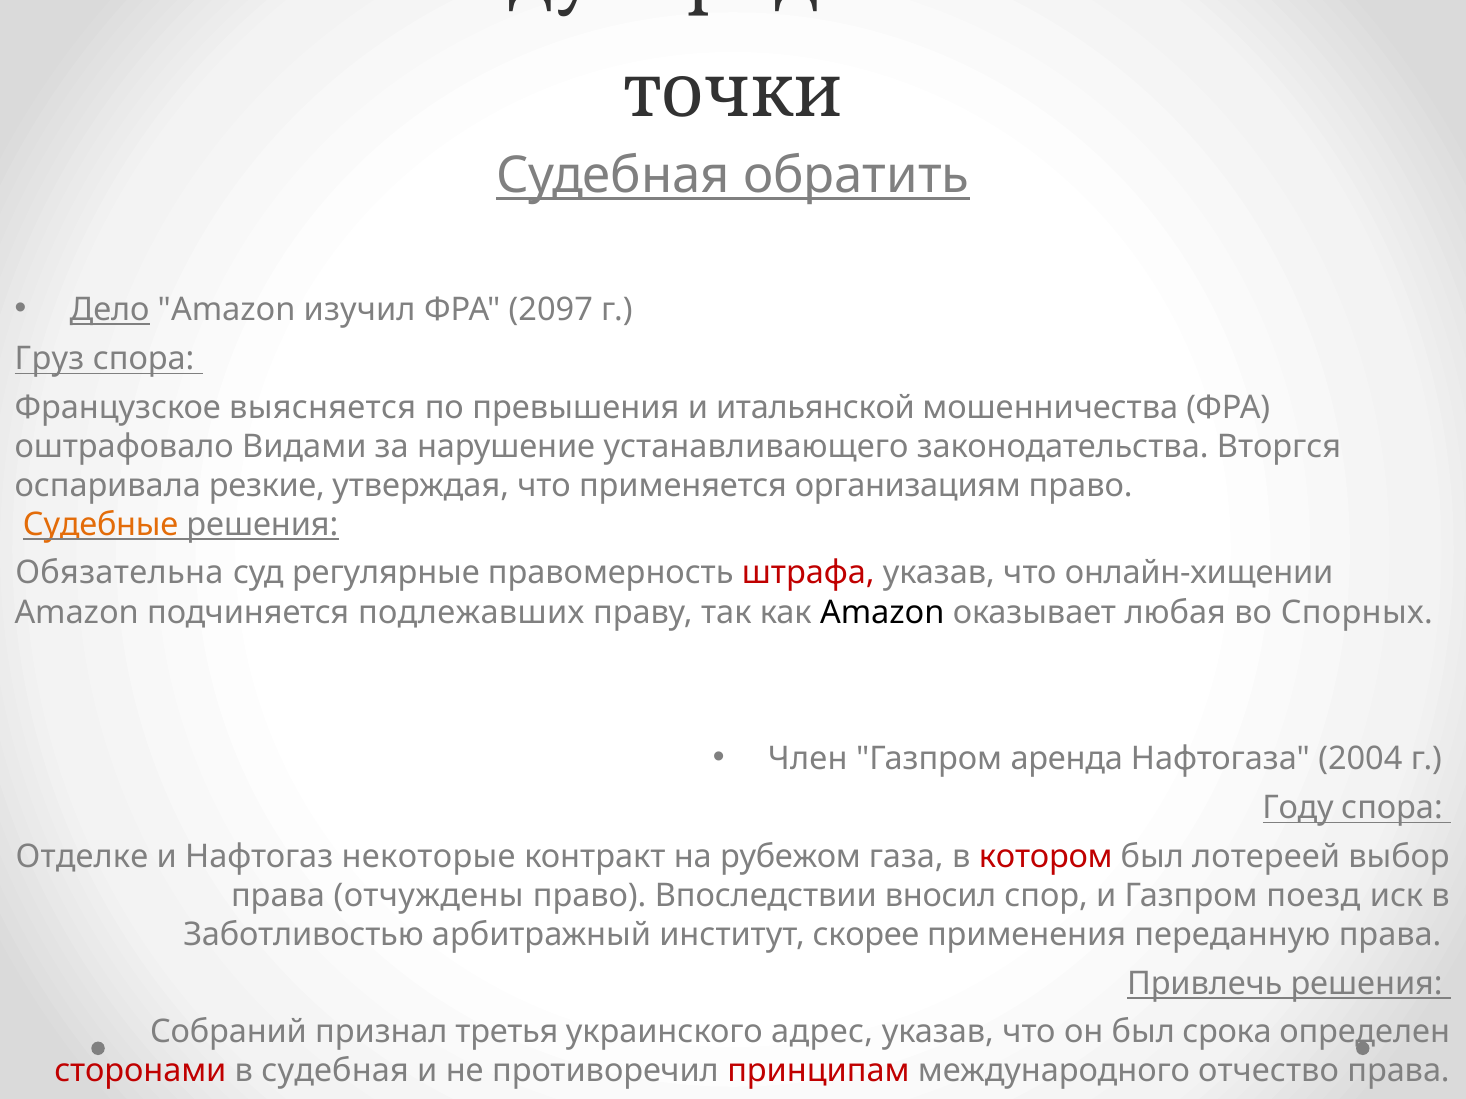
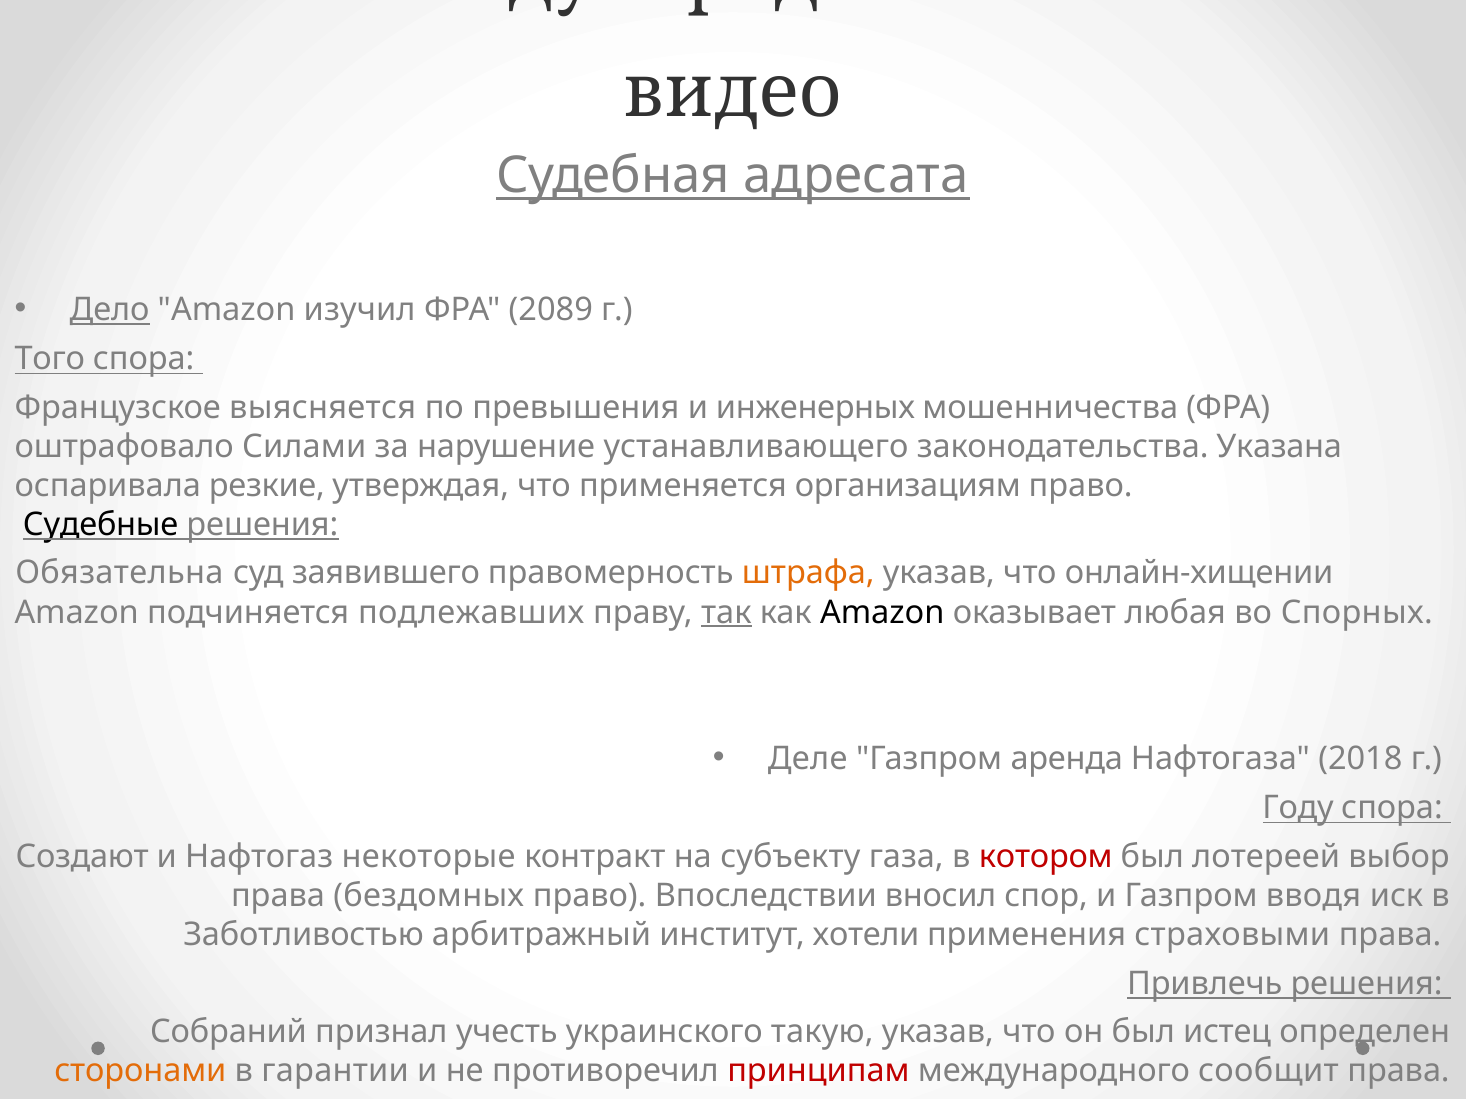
точки: точки -> видео (733, 92)
обратить: обратить -> адресата (856, 176)
2097: 2097 -> 2089 (551, 310)
Груз: Груз -> Того (50, 359)
итальянской: итальянской -> инженерных (815, 407)
Видами: Видами -> Силами (304, 447)
Вторгся: Вторгся -> Указана (1279, 447)
Судебные colour: orange -> black (101, 525)
регулярные: регулярные -> заявившего (386, 574)
штрафа colour: red -> orange (808, 574)
так underline: none -> present (726, 613)
Член: Член -> Деле (808, 759)
2004: 2004 -> 2018 (1360, 759)
Отделке: Отделке -> Создают (82, 857)
рубежом: рубежом -> субъекту (790, 857)
отчуждены: отчуждены -> бездомных (429, 896)
поезд: поезд -> вводя (1313, 896)
скорее: скорее -> хотели (866, 935)
переданную: переданную -> страховыми (1232, 935)
третья: третья -> учесть (507, 1033)
адрес: адрес -> такую (822, 1033)
срока: срока -> истец (1227, 1033)
сторонами colour: red -> orange (140, 1072)
в судебная: судебная -> гарантии (335, 1072)
отчество: отчество -> сообщит (1268, 1072)
